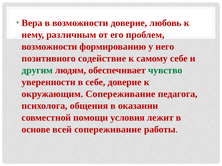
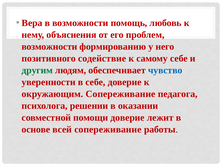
возможности доверие: доверие -> помощь (129, 23)
различным: различным -> объяснения (71, 35)
чувство colour: green -> blue (165, 70)
общения: общения -> решении (89, 106)
помощи условия: условия -> доверие (128, 118)
